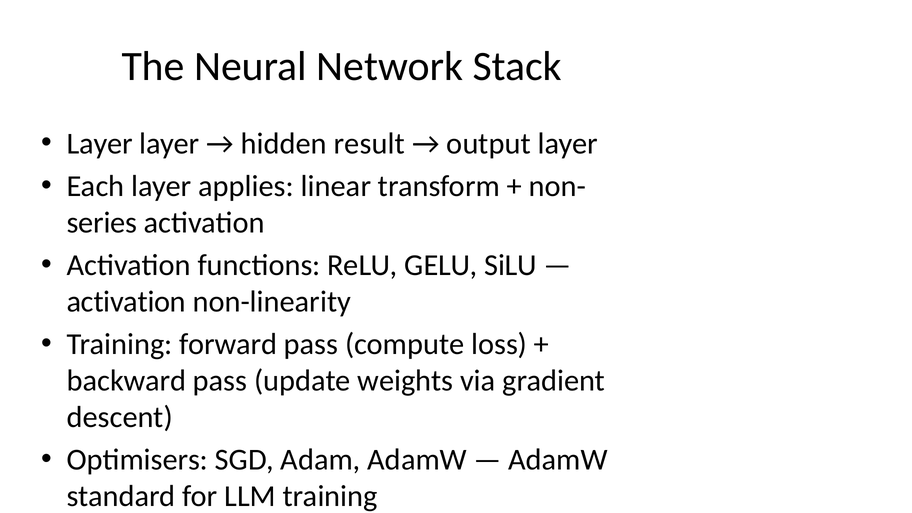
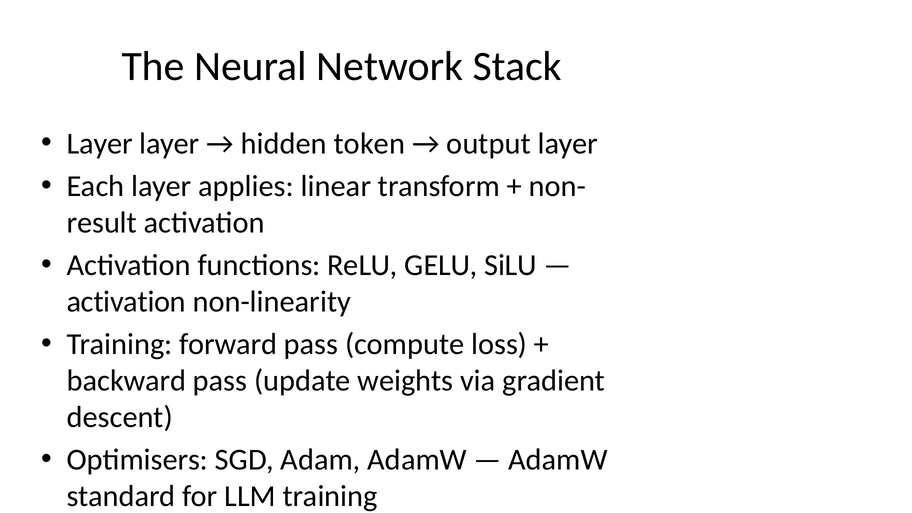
result: result -> token (369, 144)
series: series -> result (102, 223)
